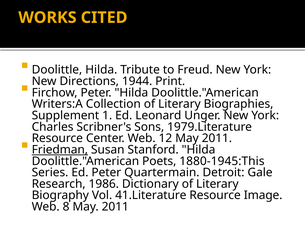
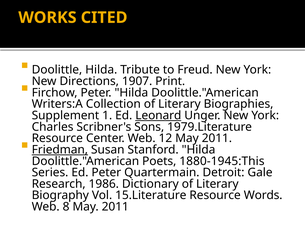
1944: 1944 -> 1907 (137, 81)
Leonard underline: none -> present (158, 115)
41.Literature: 41.Literature -> 15.Literature (151, 195)
Image: Image -> Words (263, 195)
